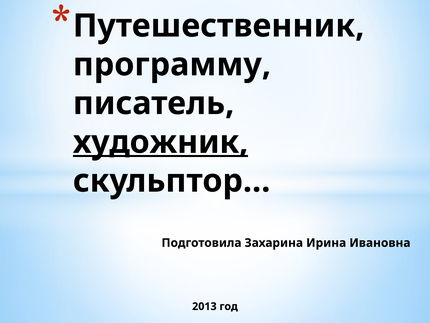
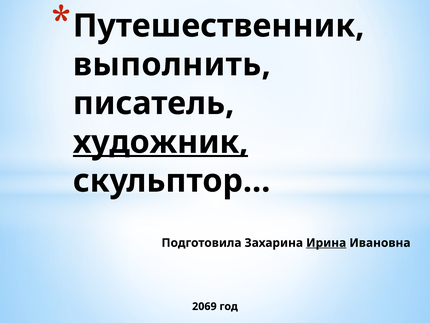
программу: программу -> выполнить (172, 65)
Ирина underline: none -> present (326, 243)
2013: 2013 -> 2069 (204, 306)
